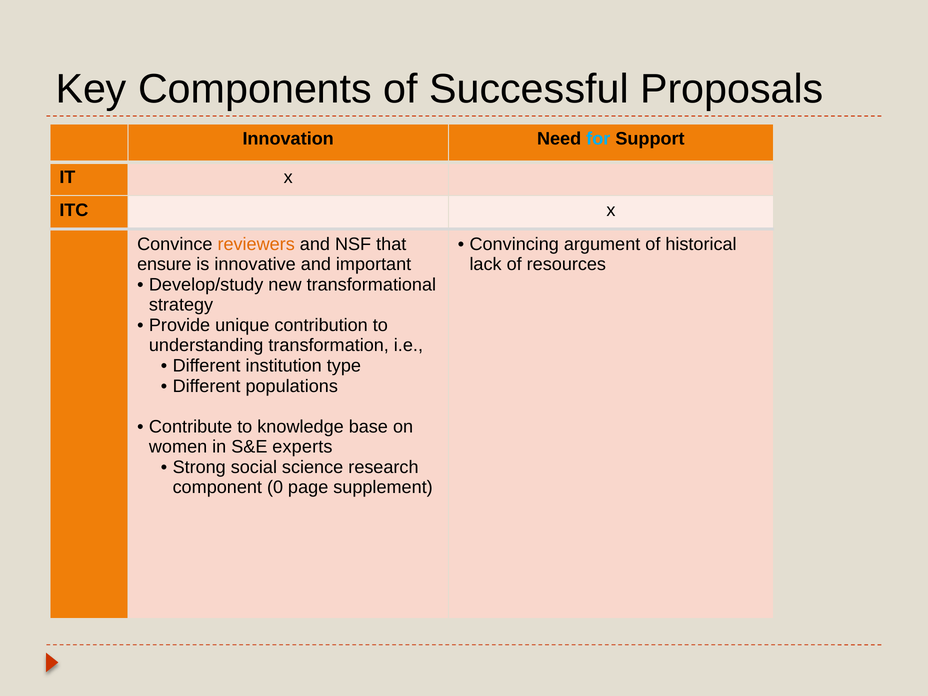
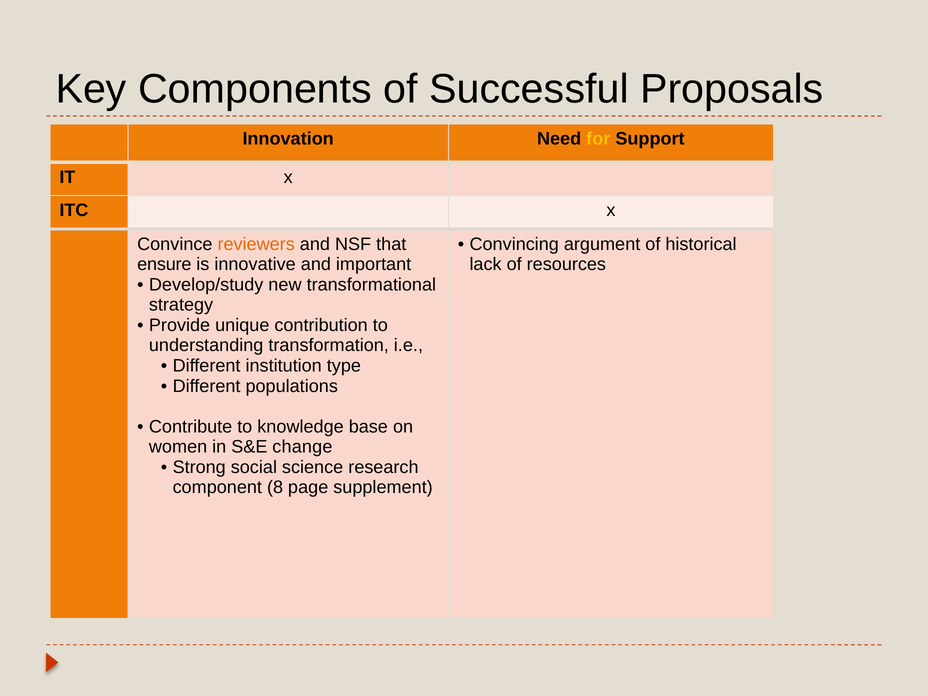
for colour: light blue -> yellow (598, 139)
experts: experts -> change (302, 447)
0: 0 -> 8 (275, 487)
